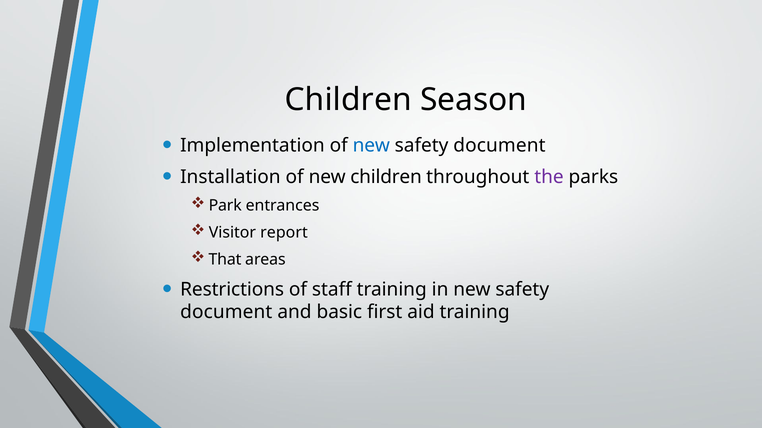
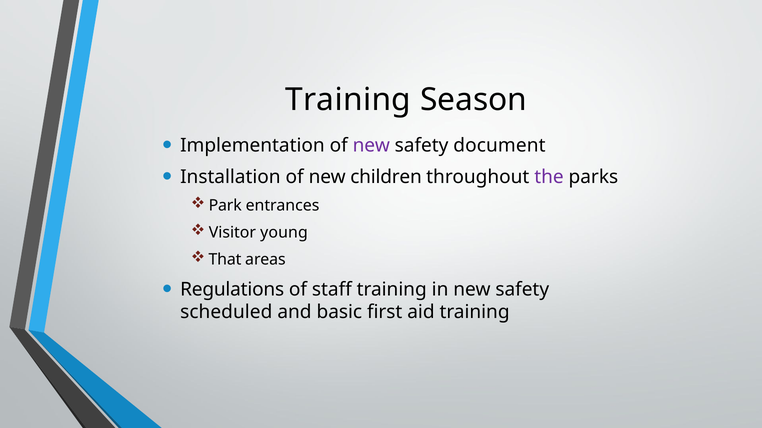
Children: Children -> Training (348, 100)
new colour: blue -> purple (371, 146)
report: report -> young (284, 233)
Restrictions: Restrictions -> Regulations (232, 290)
document: document -> scheduled (226, 313)
